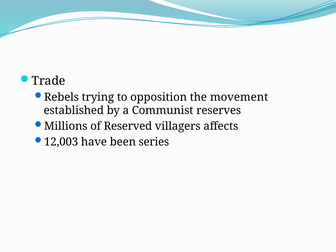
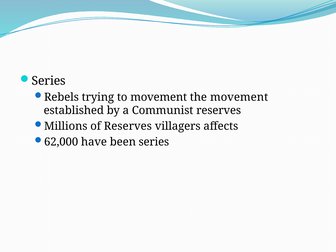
Trade: Trade -> Series (49, 81)
to opposition: opposition -> movement (159, 97)
of Reserved: Reserved -> Reserves (128, 126)
12,003: 12,003 -> 62,000 (61, 142)
